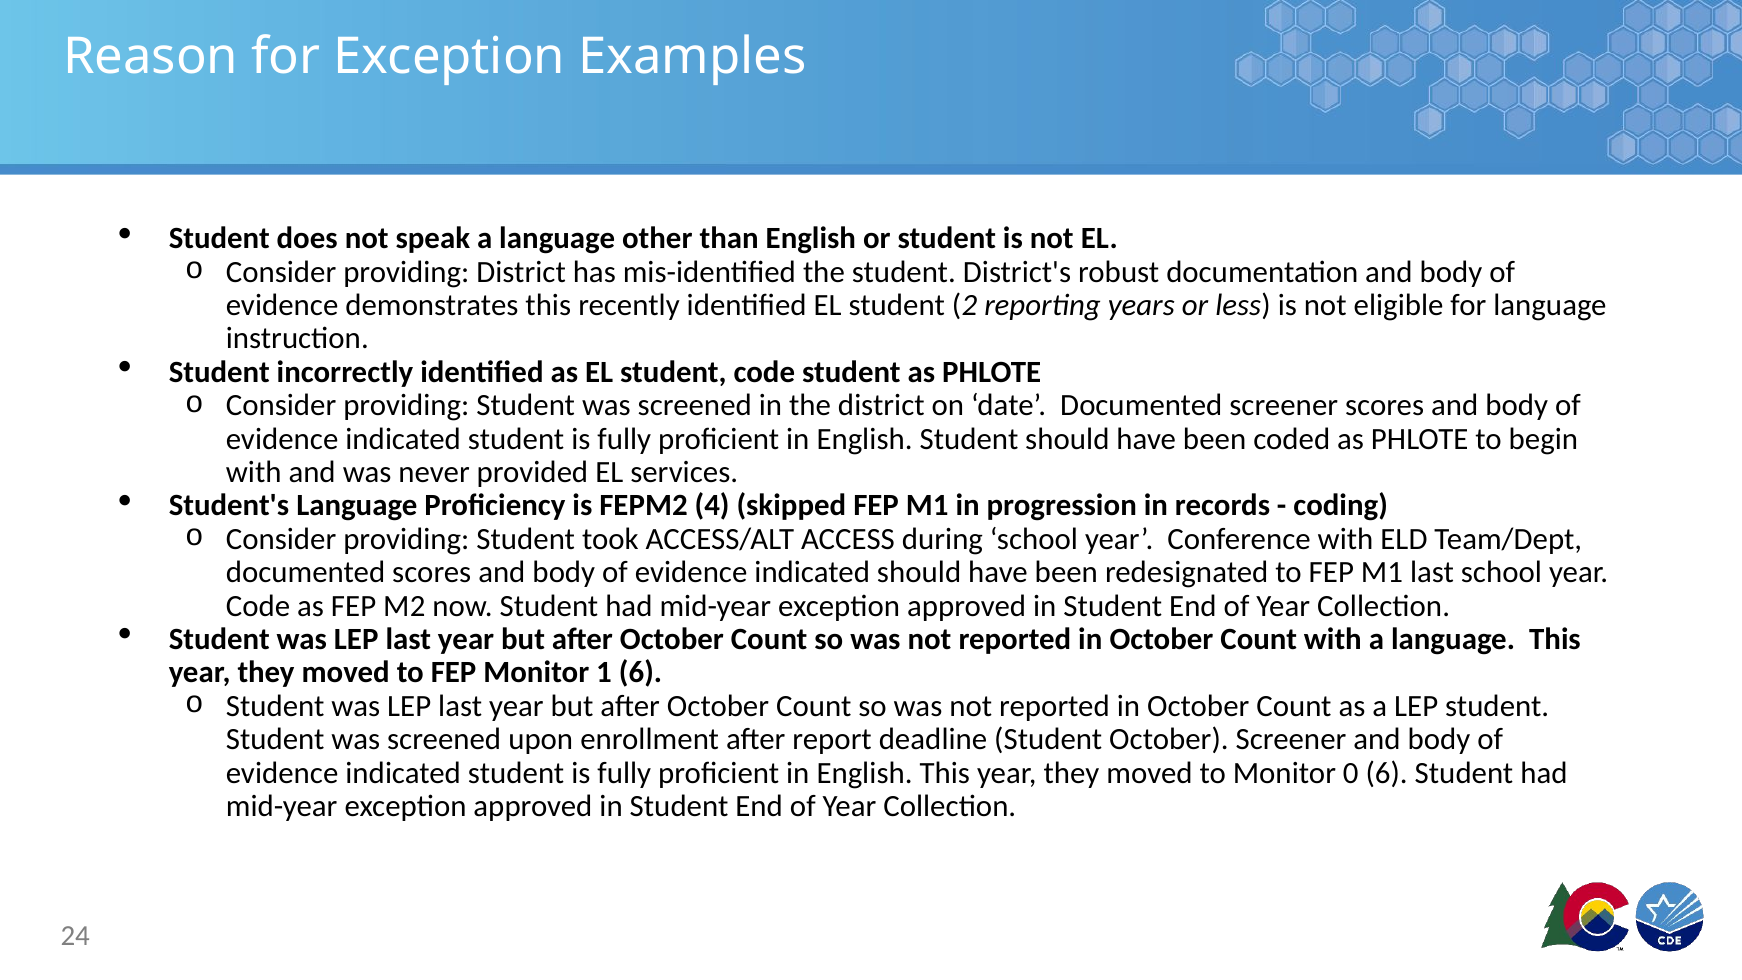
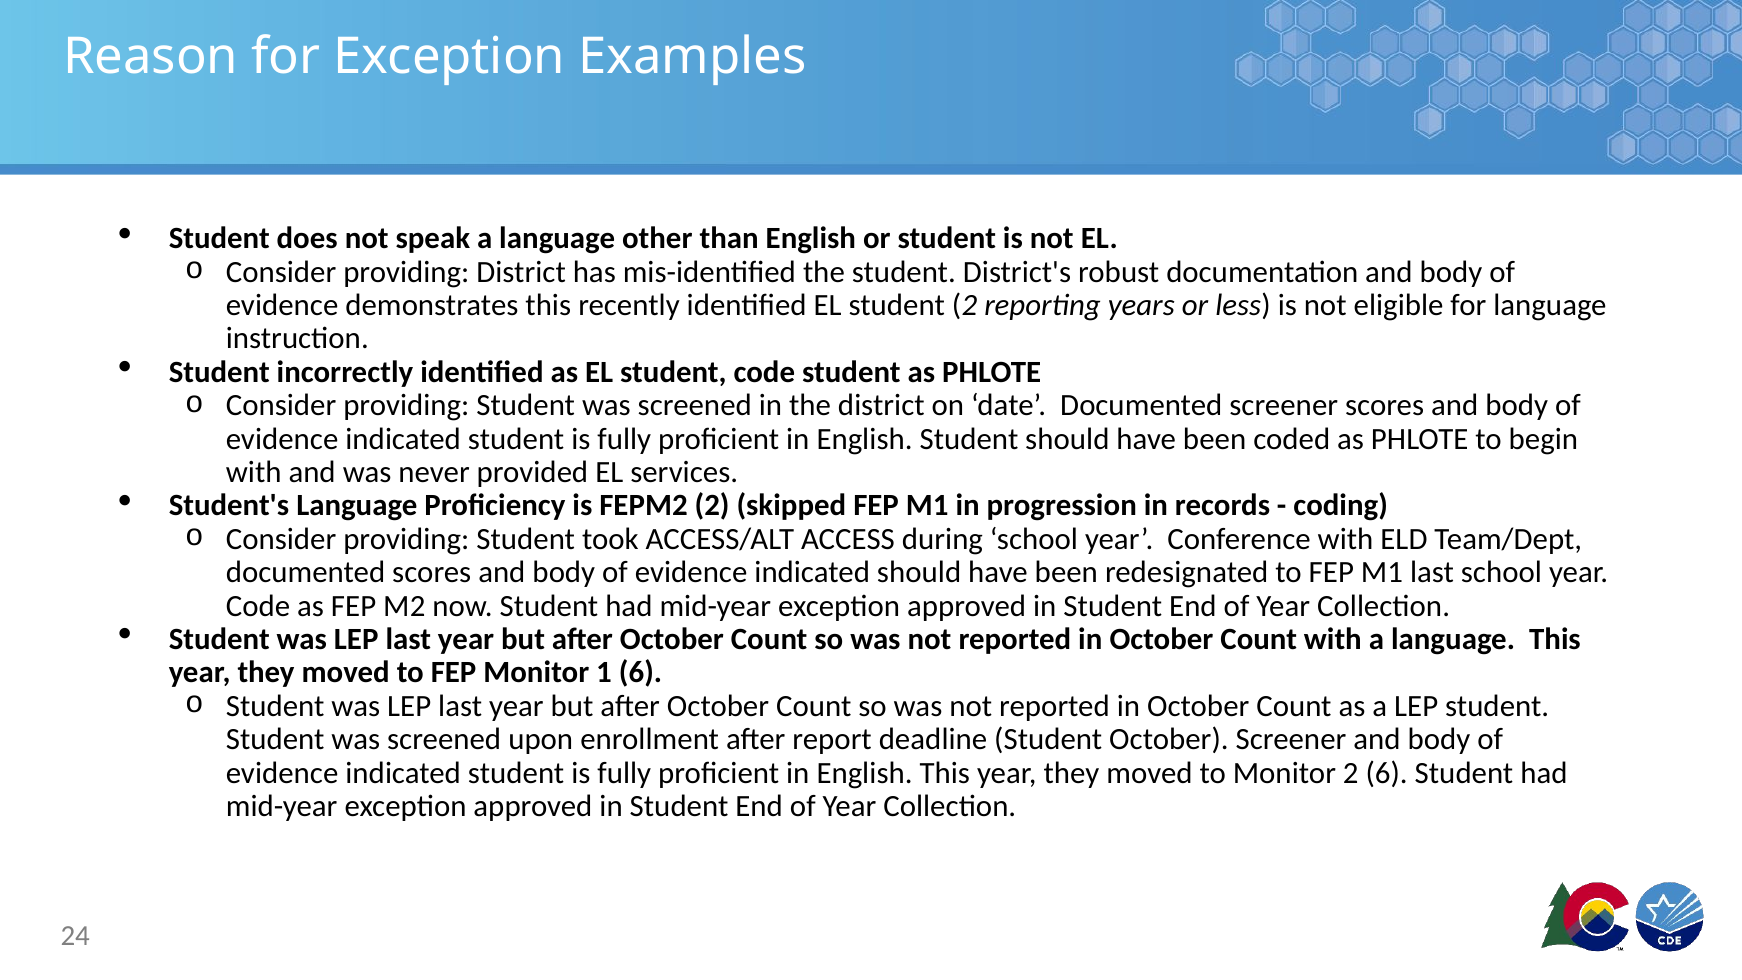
FEPM2 4: 4 -> 2 (712, 506)
Monitor 0: 0 -> 2 (1351, 773)
